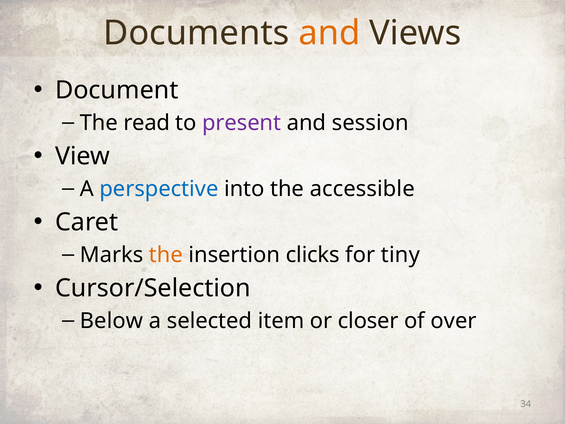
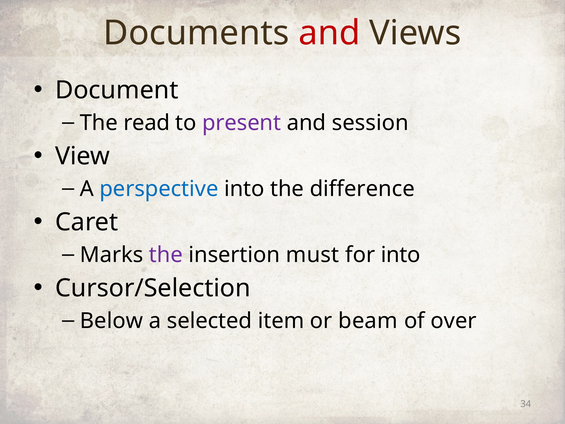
and colour: orange -> red (329, 33)
accessible: accessible -> difference (362, 189)
the colour: orange -> purple (166, 255)
clicks: clicks -> must (313, 255)
for tiny: tiny -> into (401, 255)
closer: closer -> beam (368, 321)
